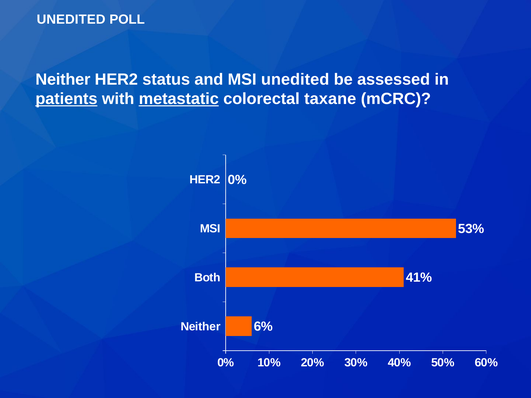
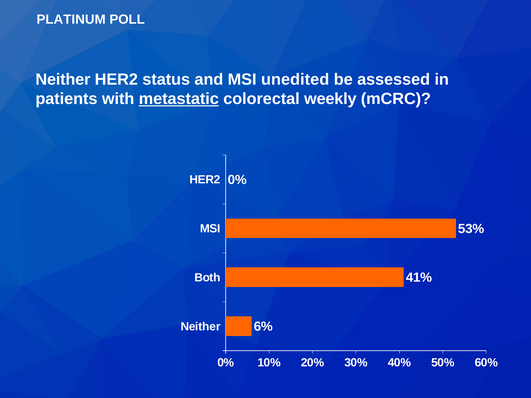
UNEDITED: UNEDITED -> PLATINUM (71, 19)
patients underline: present -> none (66, 99)
taxane: taxane -> weekly (330, 99)
